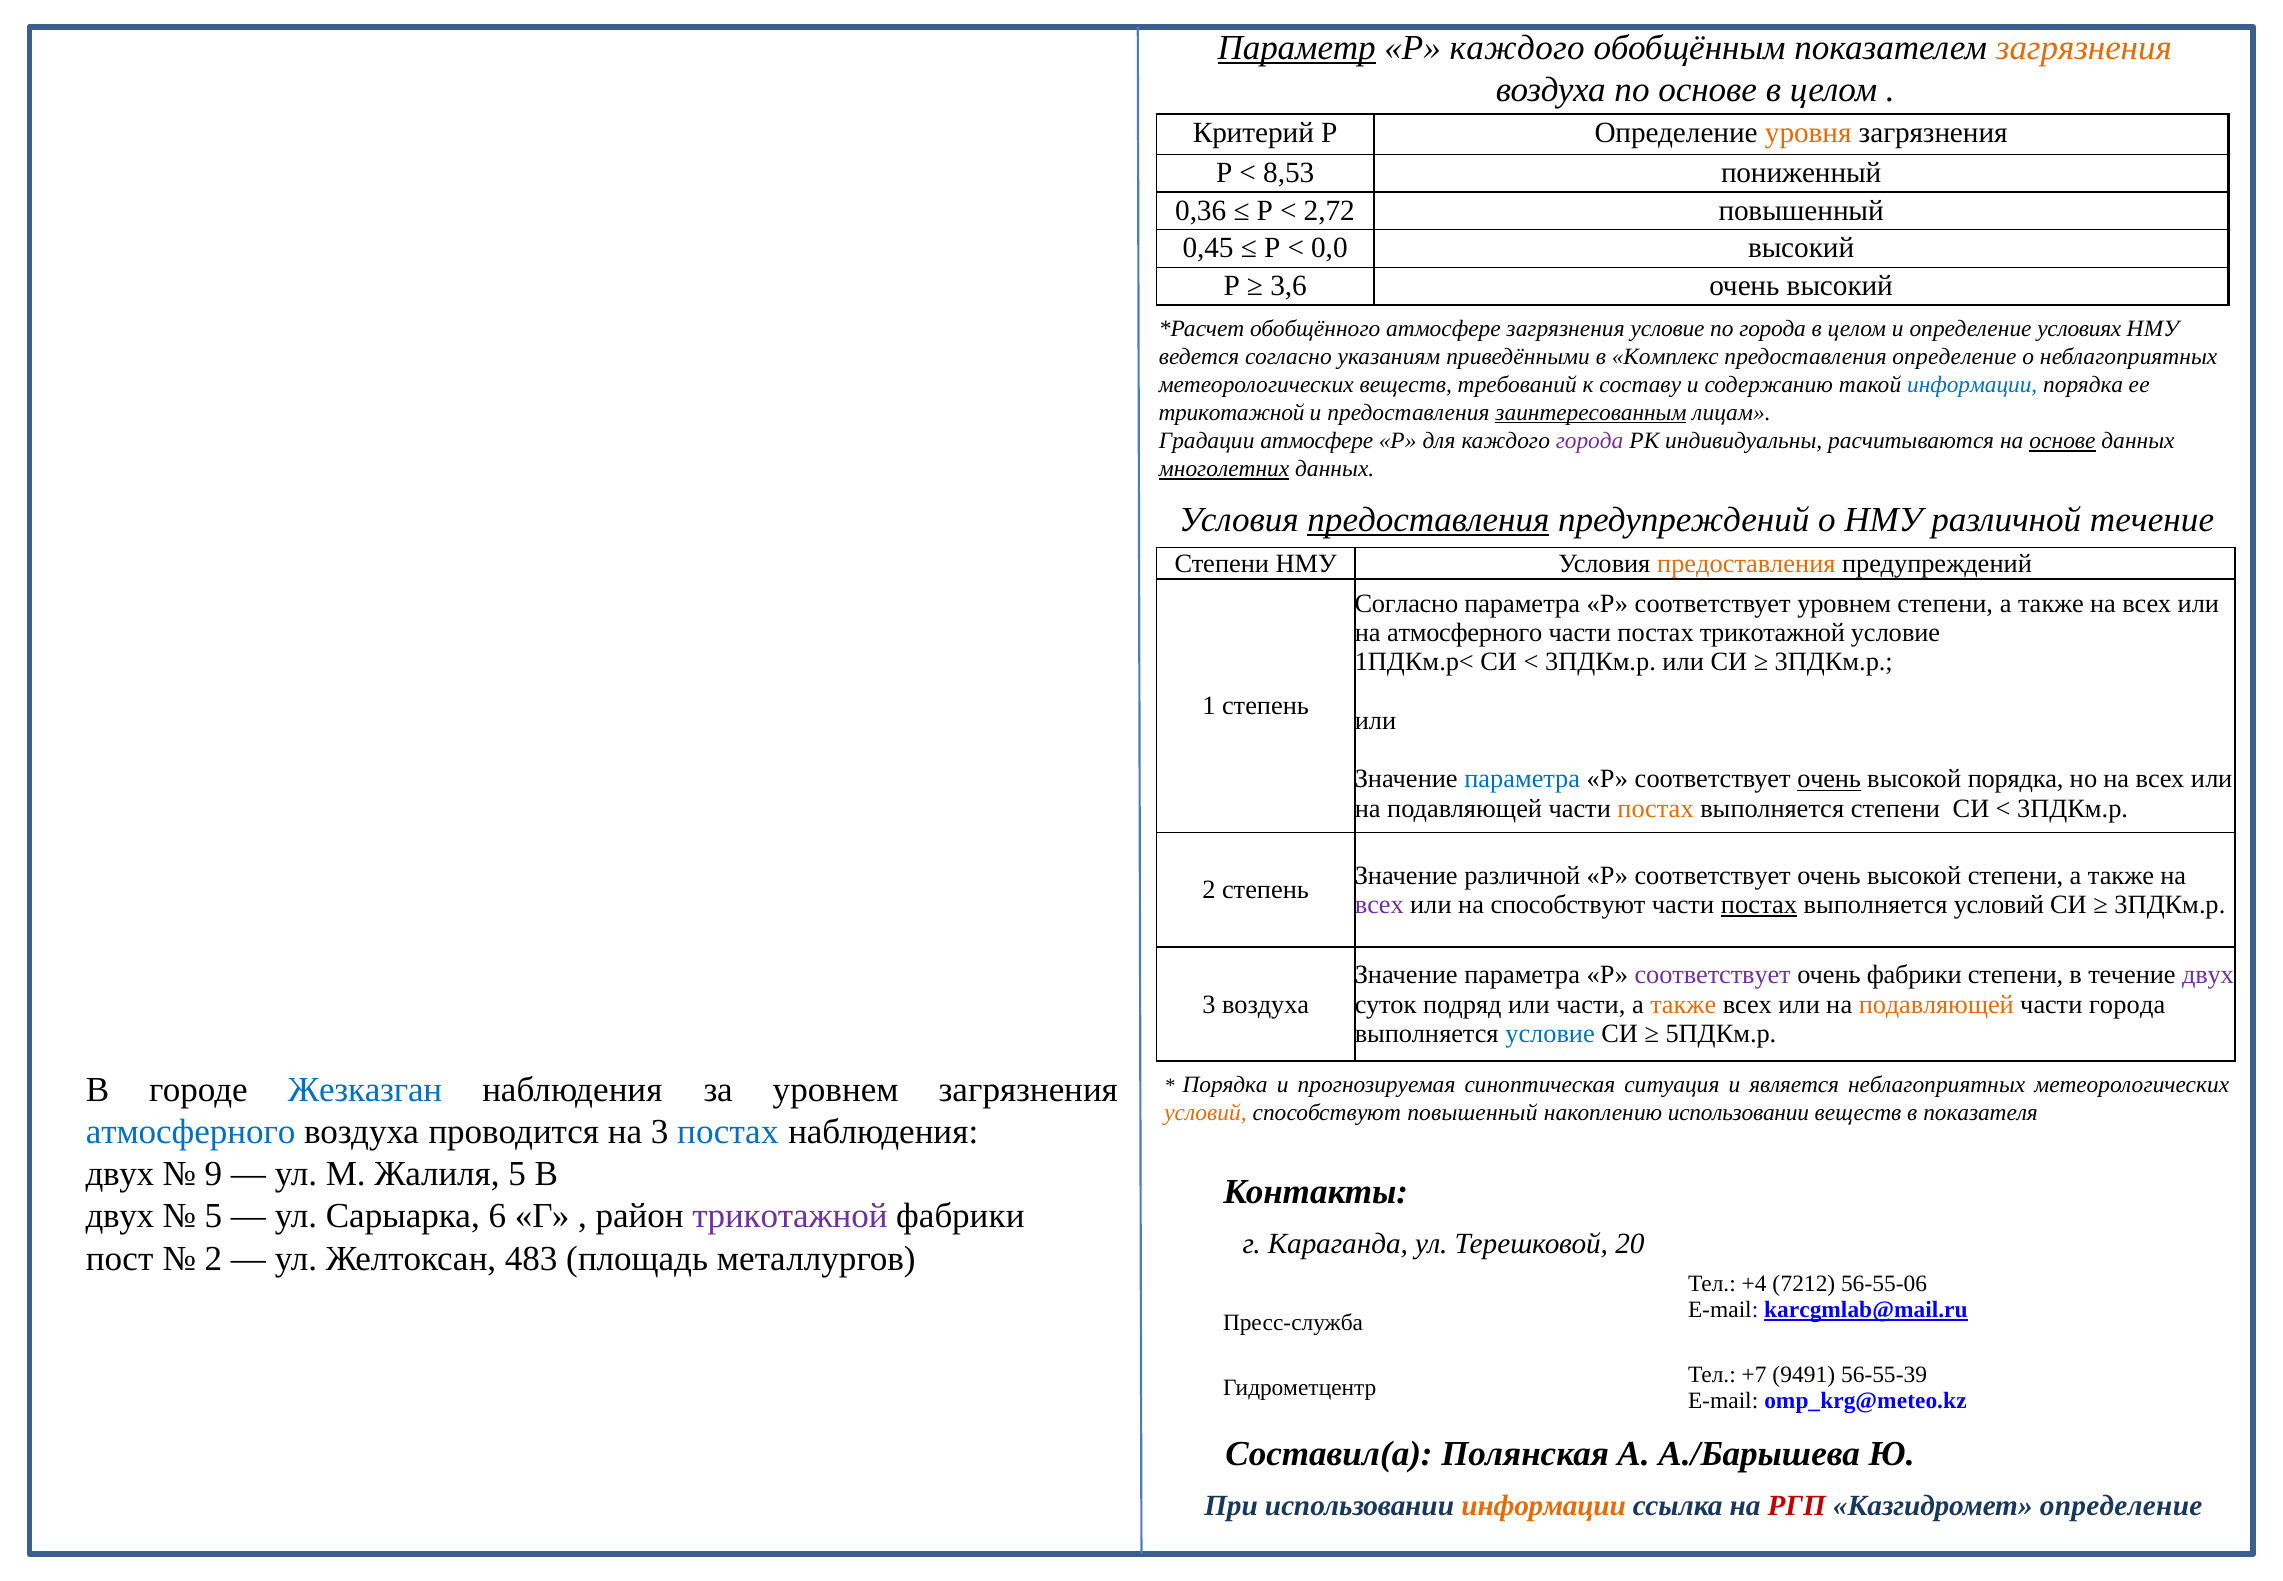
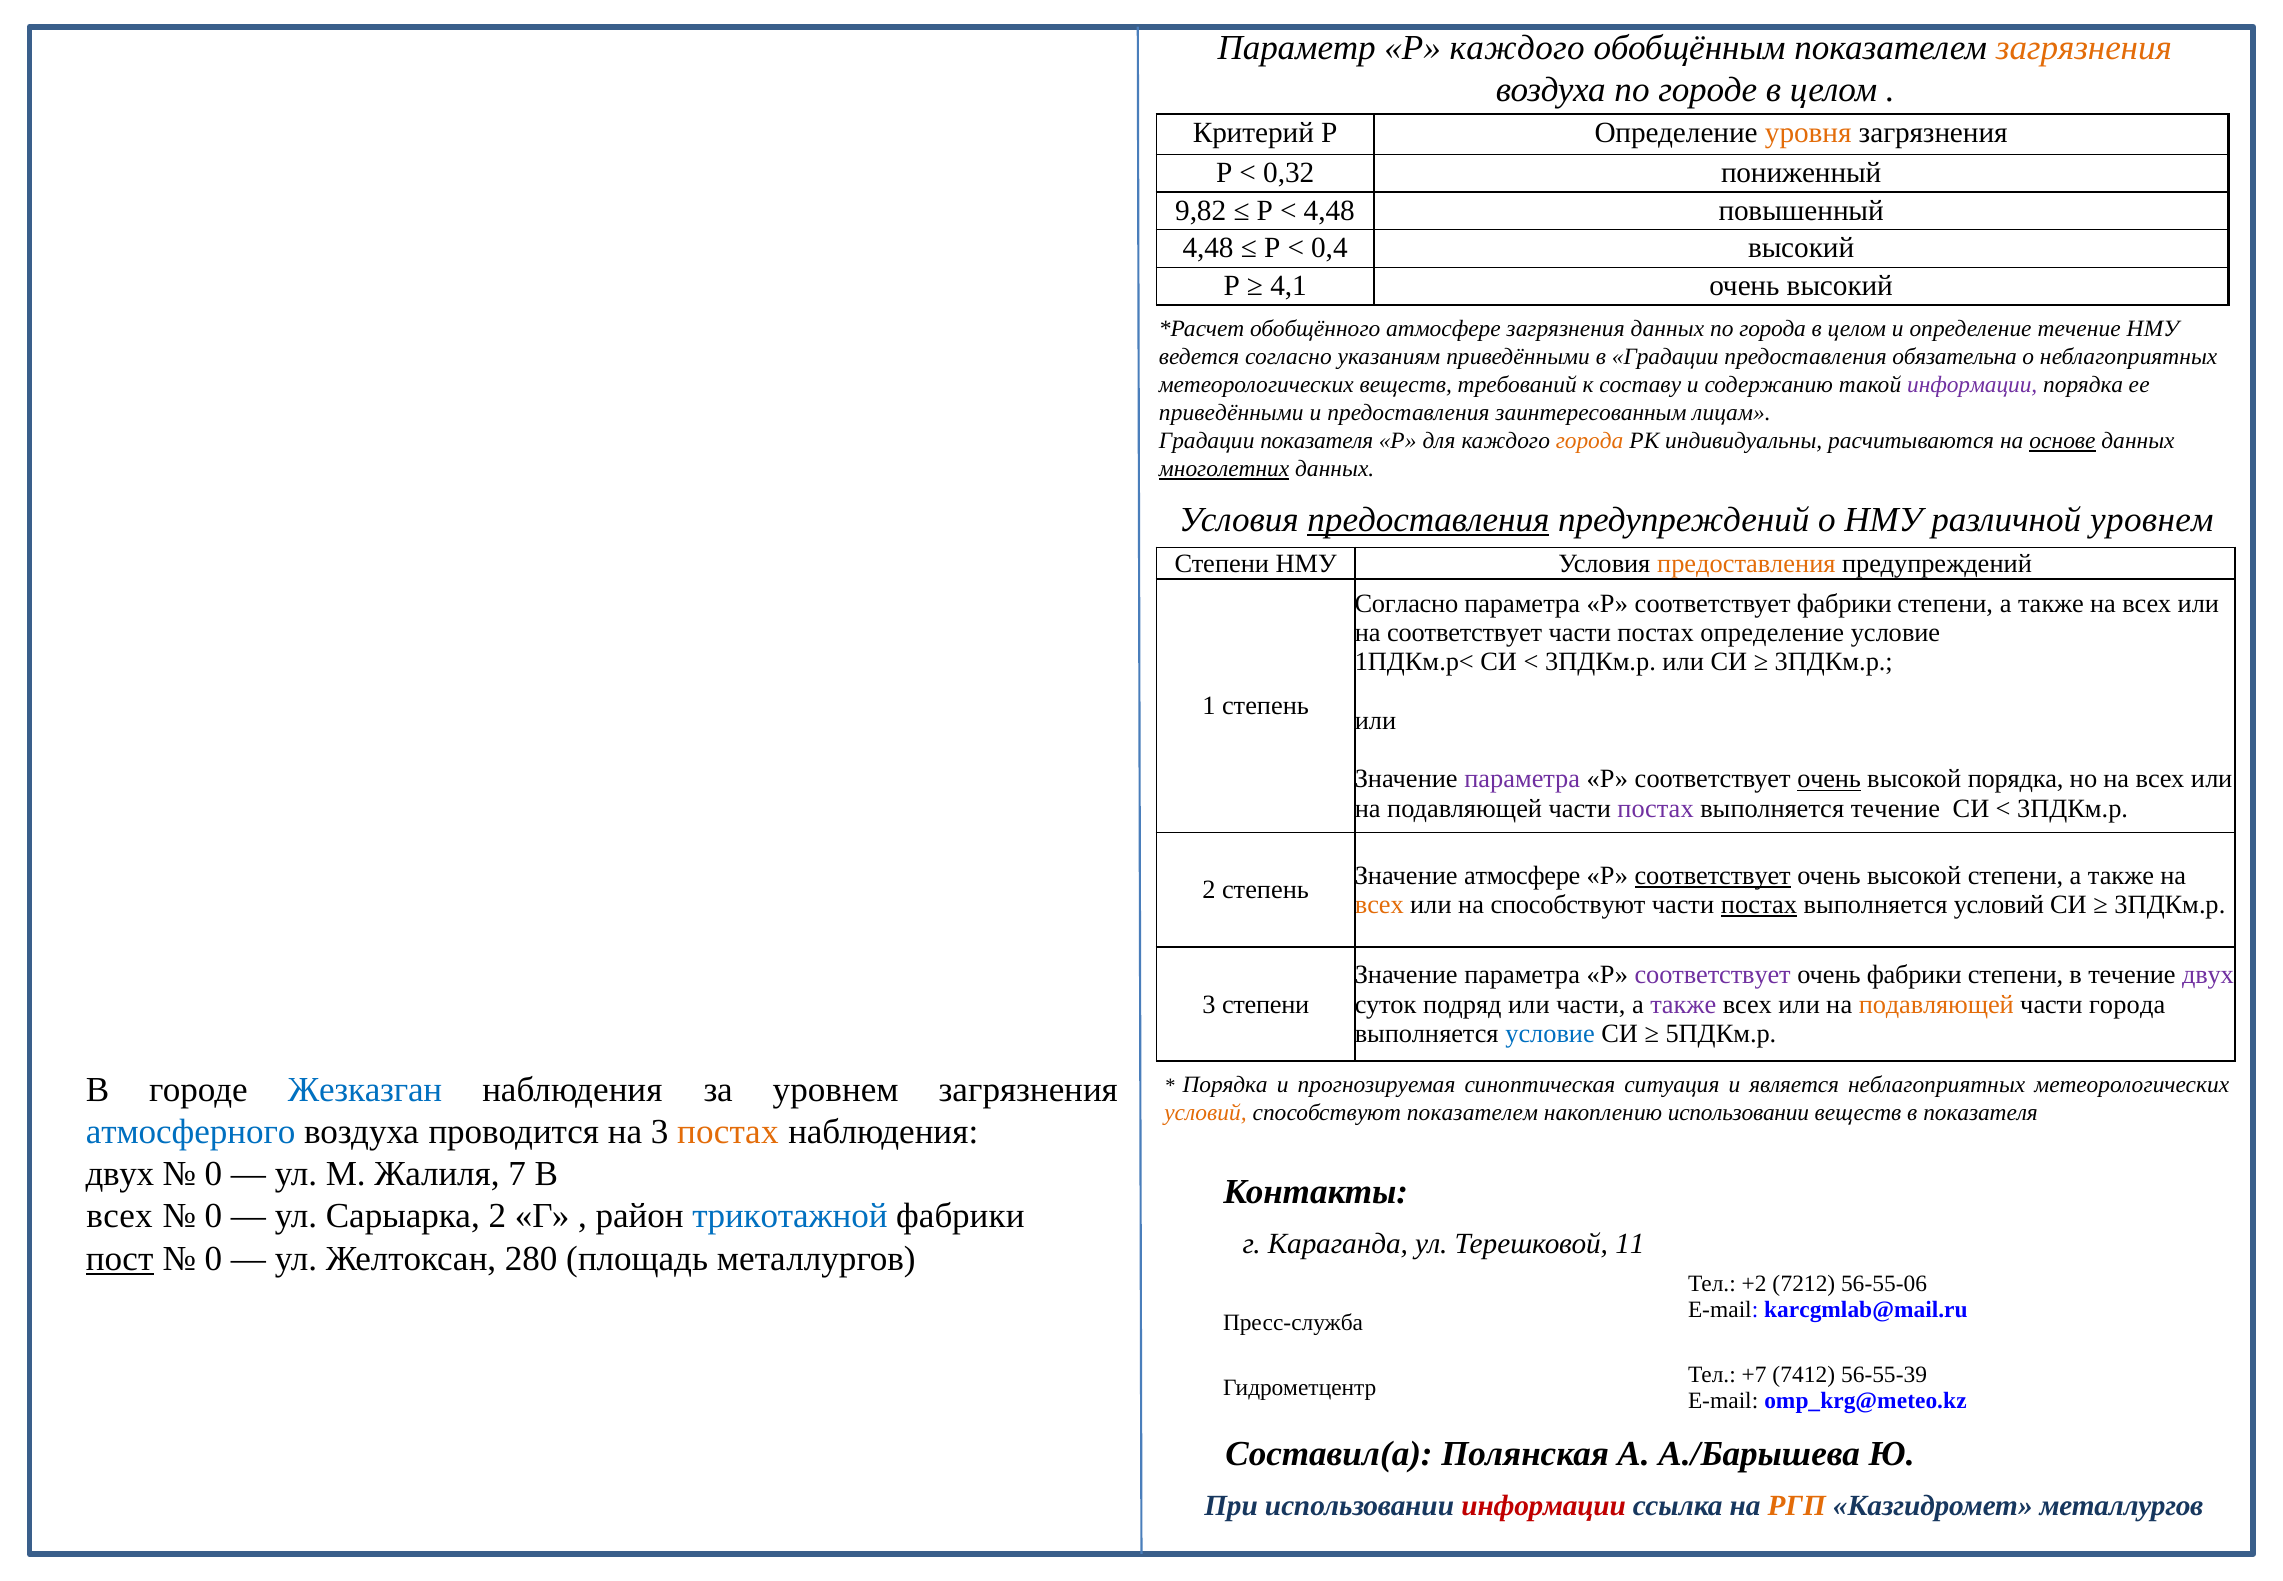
Параметр underline: present -> none (1297, 48)
по основе: основе -> городе (1708, 90)
8,53: 8,53 -> 0,32 (1289, 173)
0,36: 0,36 -> 9,82 (1201, 210)
2,72: 2,72 -> 4,48 (1329, 210)
0,45: 0,45 -> 4,48 (1208, 248)
0,0: 0,0 -> 0,4 (1329, 248)
3,6: 3,6 -> 4,1 (1289, 286)
загрязнения условие: условие -> данных (1667, 328)
определение условиях: условиях -> течение (2079, 328)
в Комплекс: Комплекс -> Градации (1665, 357)
предоставления определение: определение -> обязательна (1955, 357)
информации colour: blue -> purple (1972, 385)
трикотажной: трикотажной -> приведёнными (1231, 413)
заинтересованным underline: present -> none (1591, 413)
Градации атмосфере: атмосфере -> показателя (1317, 441)
города colour: purple -> orange (1590, 441)
различной течение: течение -> уровнем (2152, 520)
соответствует уровнем: уровнем -> фабрики (1844, 604)
на атмосферного: атмосферного -> соответствует (1465, 633)
постах трикотажной: трикотажной -> определение (1772, 633)
параметра colour: blue -> purple (1522, 779)
постах colour: orange -> purple (1656, 808)
выполняется степени: степени -> течение (1895, 808)
Значение различной: различной -> атмосфере (1522, 875)
соответствует underline: none -> present (1713, 875)
всех colour: purple -> orange (1379, 904)
3 воздуха: воздуха -> степени (1266, 1004)
также colour: orange -> purple (1683, 1004)
способствуют повышенный: повышенный -> показателем (1472, 1113)
постах colour: blue -> orange (728, 1132)
9: 9 -> 0 (213, 1174)
Жалиля 5: 5 -> 7 (517, 1174)
двух: двух -> всех (120, 1216)
5: 5 -> 0 (213, 1216)
Сарыарка 6: 6 -> 2 (497, 1216)
трикотажной colour: purple -> blue (790, 1216)
20: 20 -> 11 (1630, 1244)
пост underline: none -> present (120, 1258)
2: 2 -> 0 (213, 1258)
483: 483 -> 280 (531, 1258)
+4: +4 -> +2 (1754, 1283)
karcgmlab@mail.ru underline: present -> none (1866, 1309)
9491: 9491 -> 7412 (1804, 1375)
информации colour: orange -> red (1544, 1505)
РГП colour: red -> orange (1797, 1505)
Казгидромет определение: определение -> металлургов (2121, 1505)
